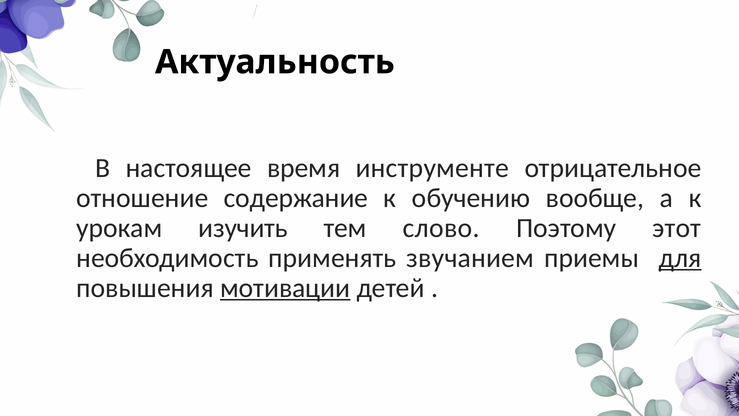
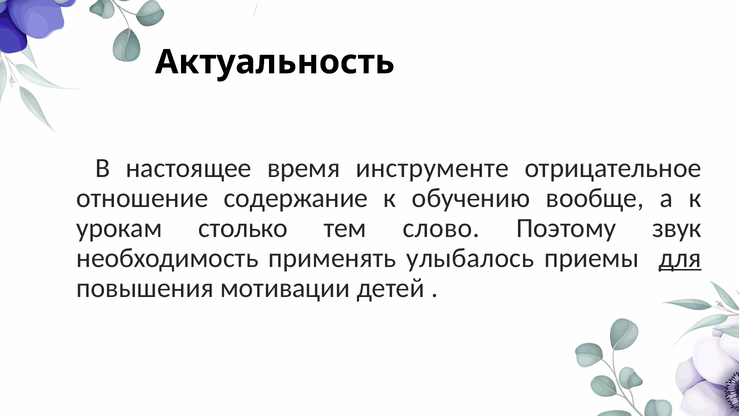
изучить: изучить -> столько (243, 228)
этот: этот -> звук (677, 228)
звучанием: звучанием -> улыбалось (470, 258)
мотивации underline: present -> none (285, 288)
